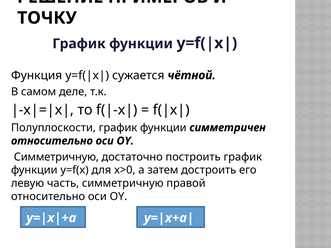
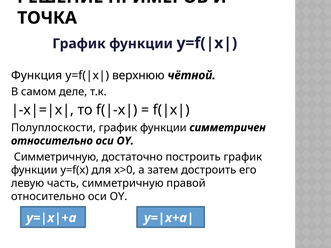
ТОЧКУ: ТОЧКУ -> ТОЧКА (47, 18)
сужается: сужается -> верхнюю (138, 75)
